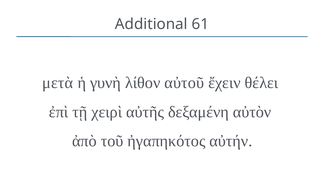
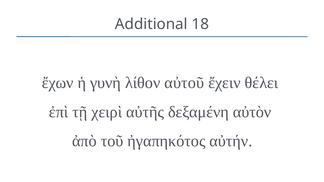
61: 61 -> 18 (200, 24)
μετὰ: μετὰ -> ἔχων (58, 83)
